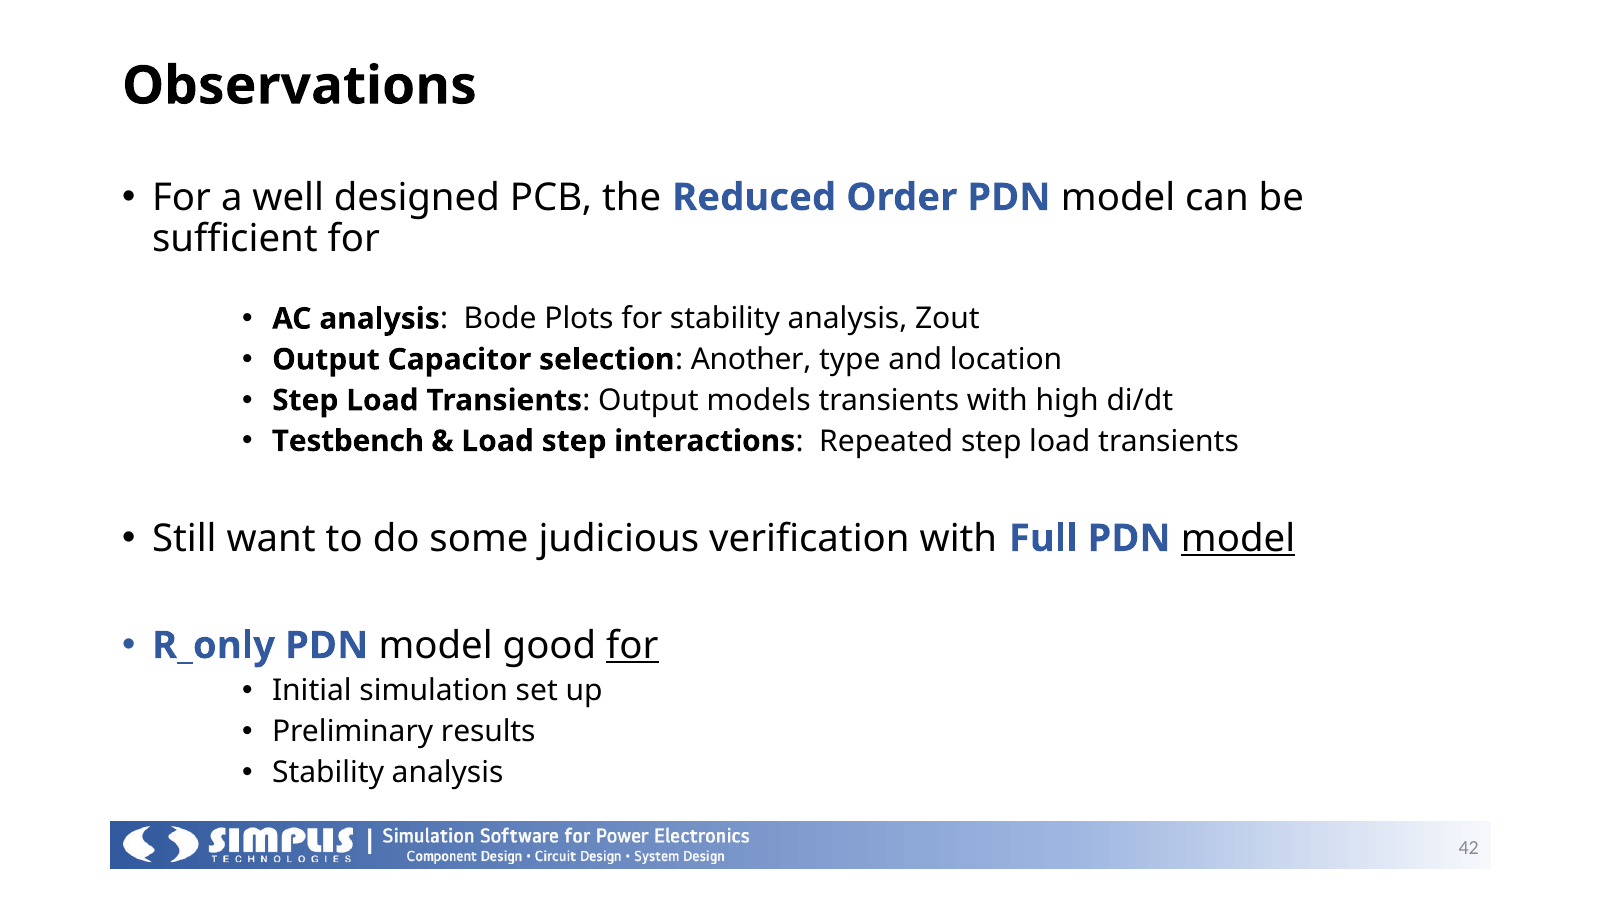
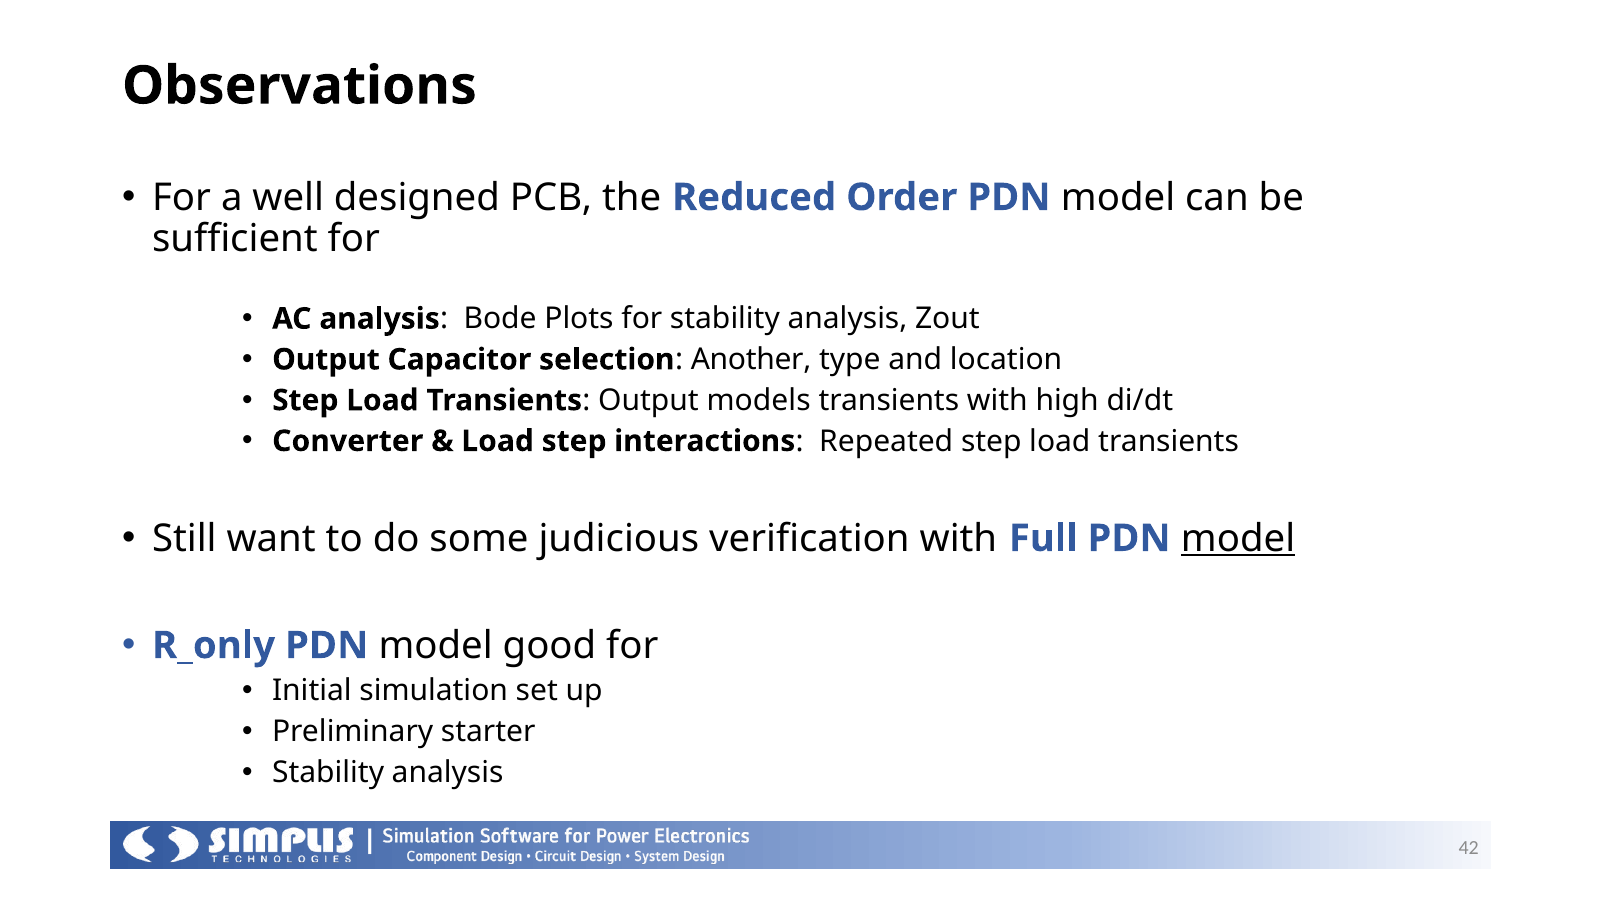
Testbench: Testbench -> Converter (348, 441)
for underline: present -> none (632, 645)
results: results -> starter (488, 731)
